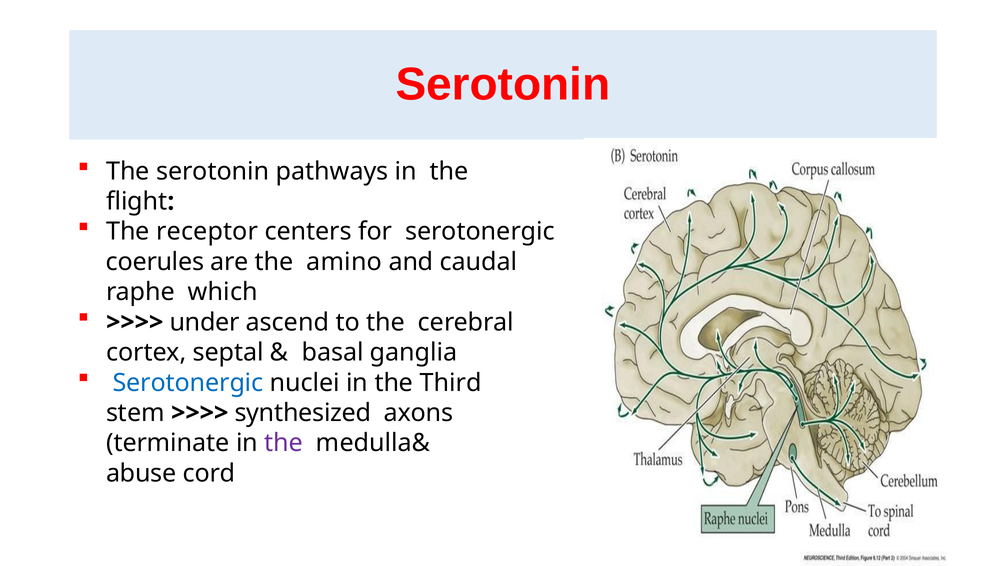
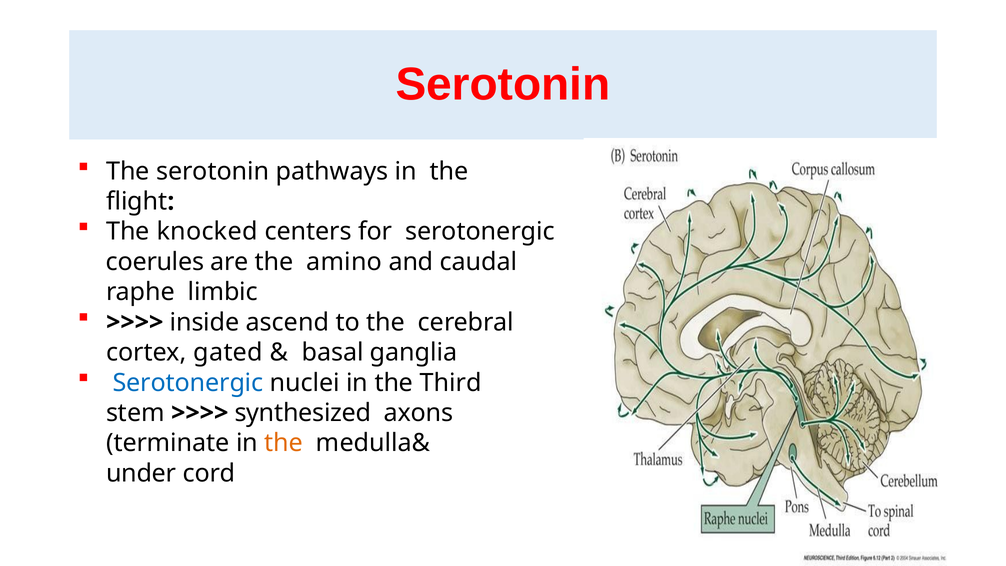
receptor: receptor -> knocked (207, 232)
which: which -> limbic (223, 292)
under: under -> inside (205, 322)
septal: septal -> gated (228, 352)
the colour: purple -> orange (284, 443)
abuse: abuse -> under (141, 473)
